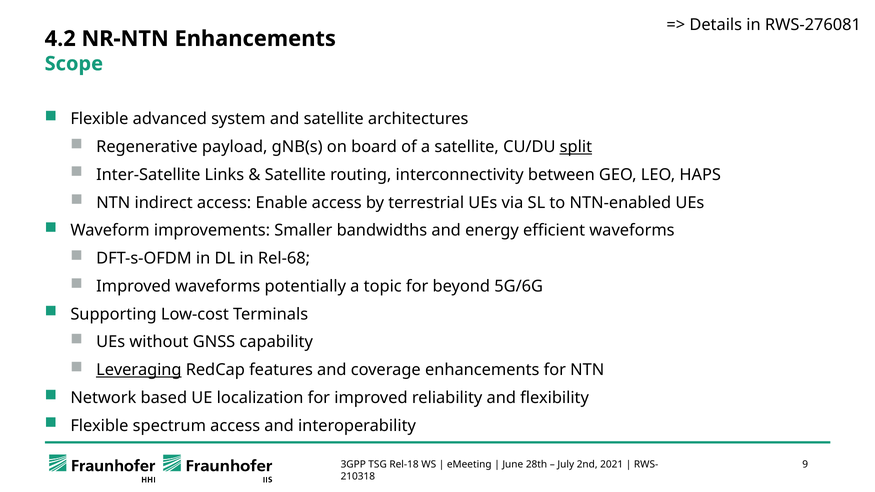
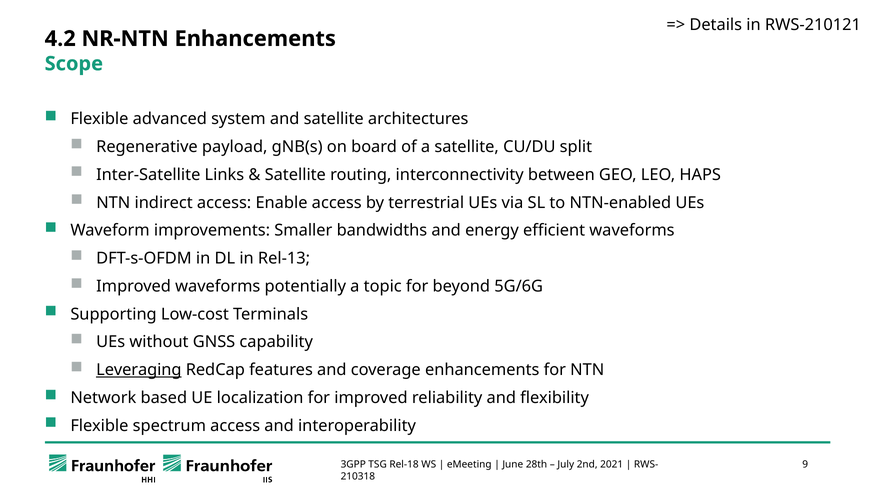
RWS-276081: RWS-276081 -> RWS-210121 (813, 25)
split underline: present -> none (576, 147)
Rel-68: Rel-68 -> Rel-13 (284, 258)
